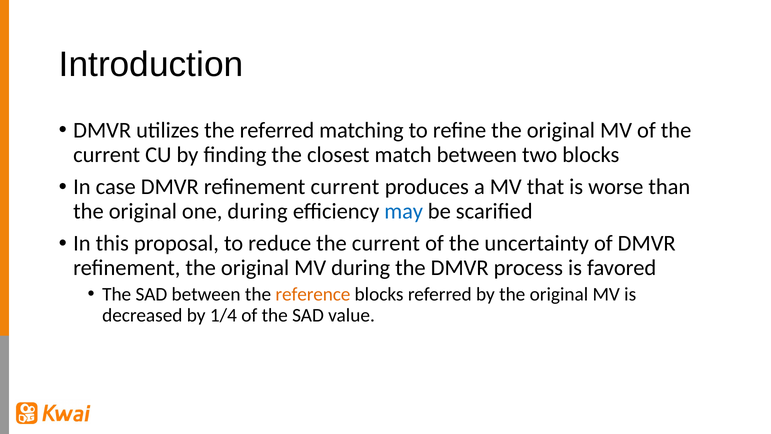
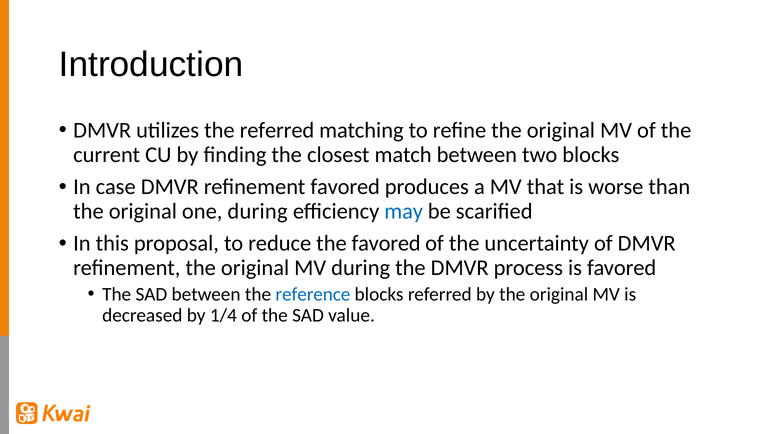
refinement current: current -> favored (345, 187)
reduce the current: current -> favored (386, 243)
reference colour: orange -> blue (313, 294)
